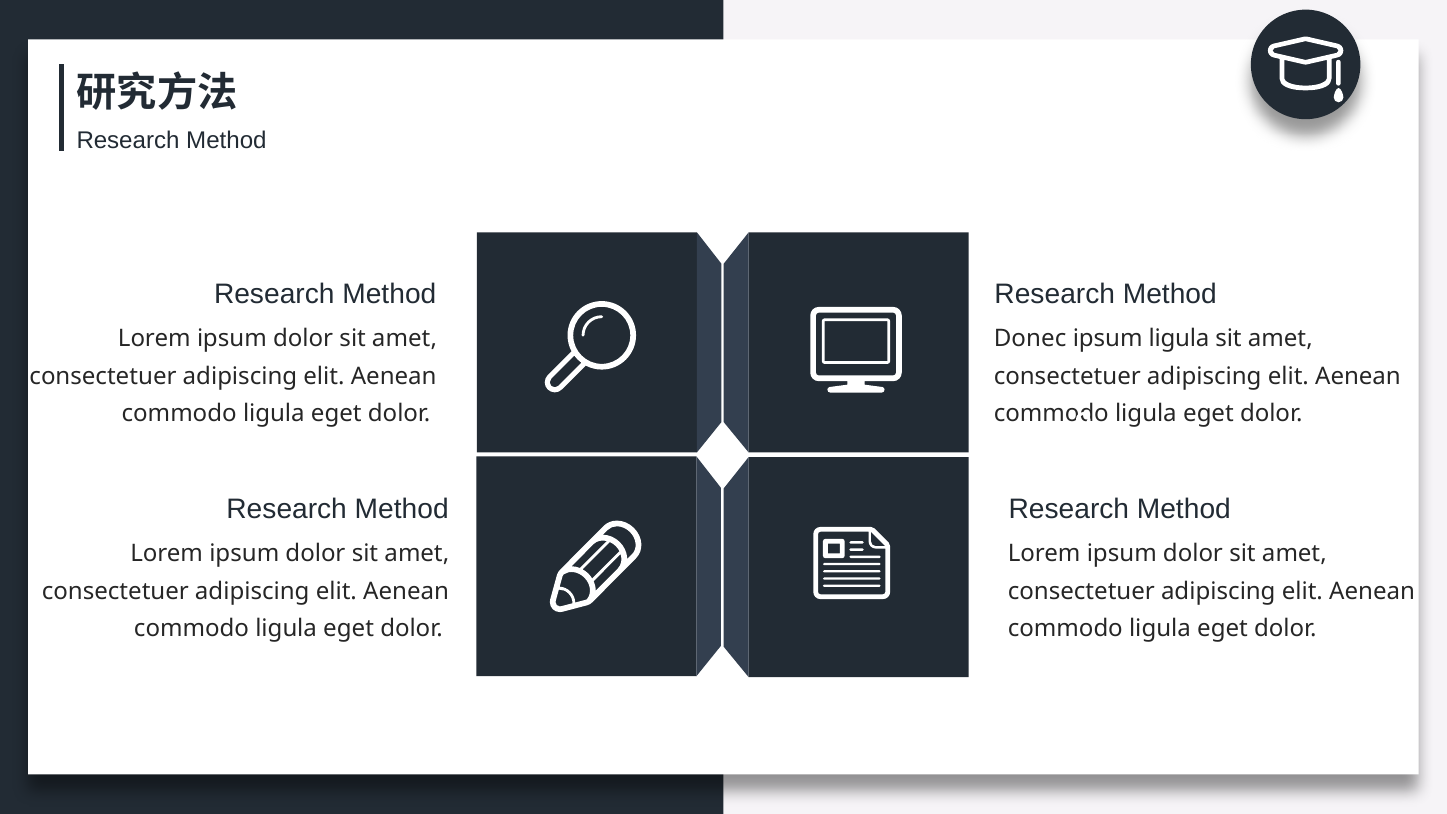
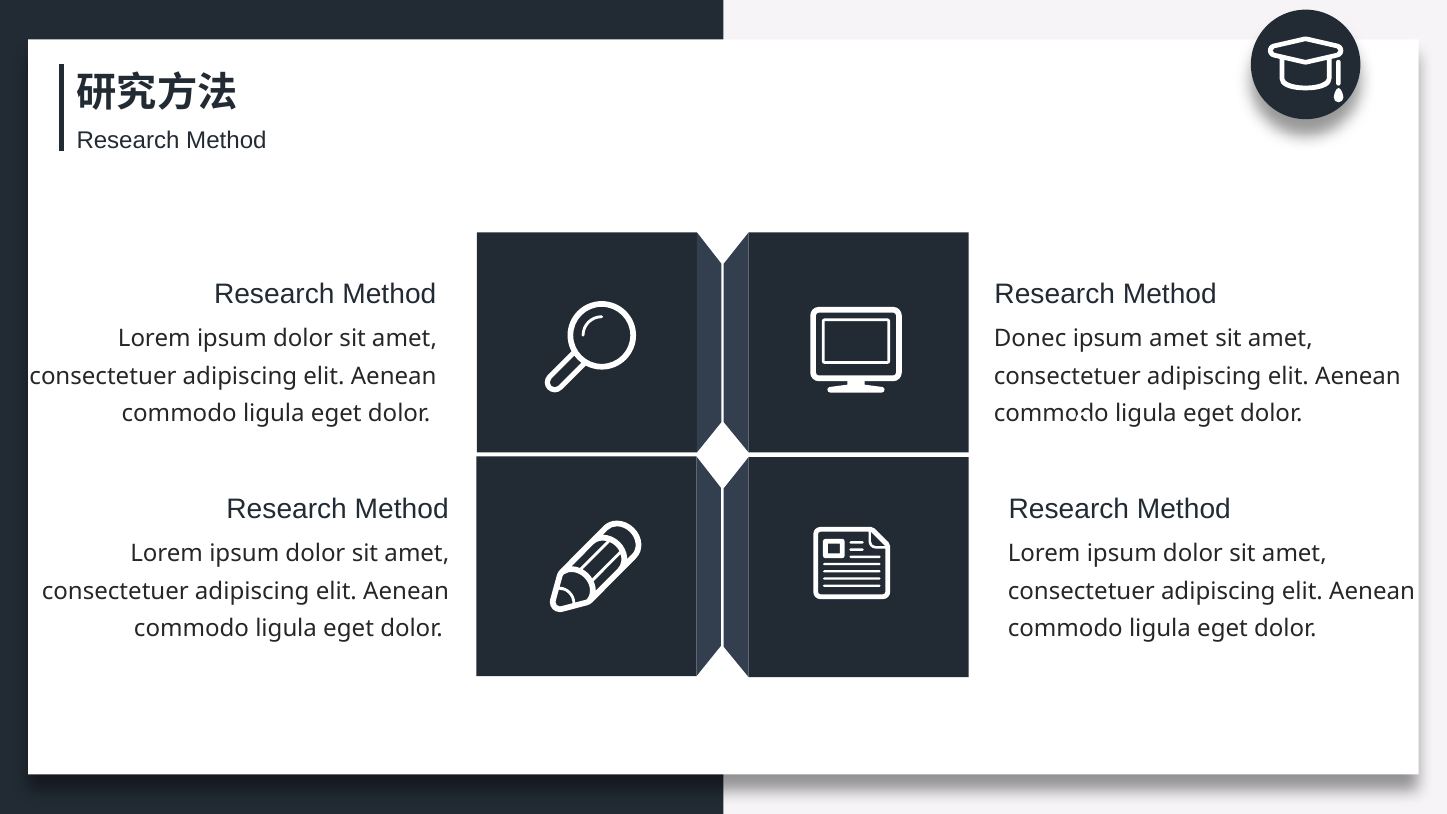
ipsum ligula: ligula -> amet (1179, 339)
